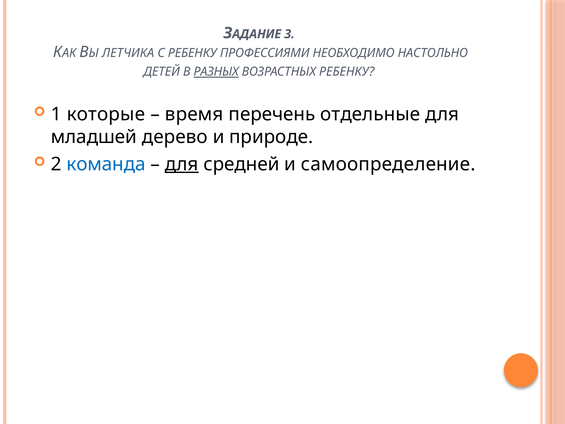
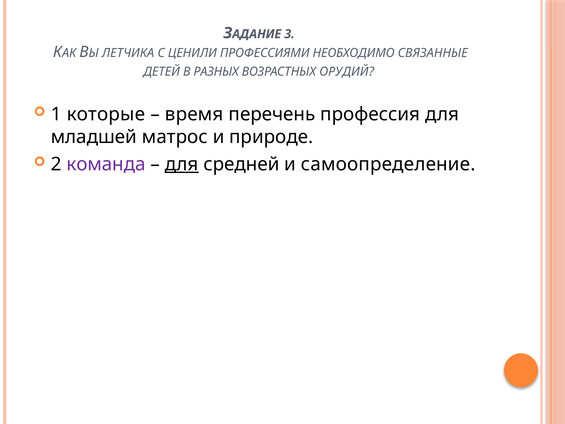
С РЕБЕНКУ: РЕБЕНКУ -> ЦЕНИЛИ (192, 53)
НАСТОЛЬНО: НАСТОЛЬНО -> СВЯЗАННЫЕ (433, 53)
РАЗНЫХ underline: present -> none (216, 72)
ВОЗРАСТНЫХ РЕБЕНКУ: РЕБЕНКУ -> ОРУДИЙ (347, 72)
отдельные: отдельные -> профессия (370, 114)
дерево: дерево -> матрос (175, 137)
команда colour: blue -> purple (106, 164)
